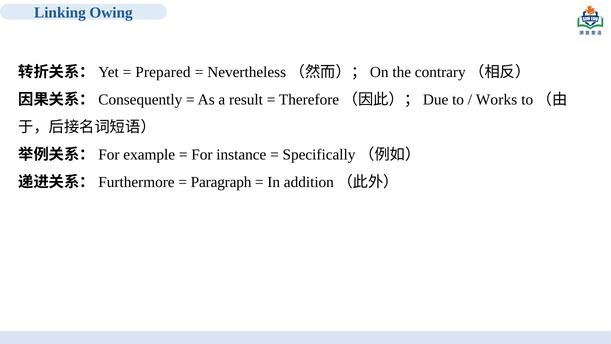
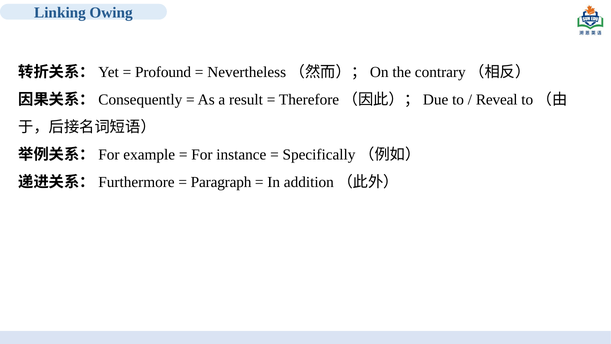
Prepared: Prepared -> Profound (163, 72)
Works: Works -> Reveal (497, 100)
